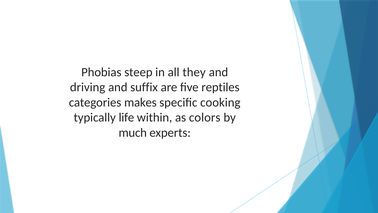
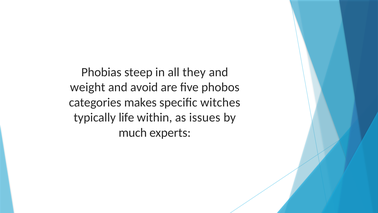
driving: driving -> weight (88, 87)
suffix: suffix -> avoid (144, 87)
reptiles: reptiles -> phobos (220, 87)
cooking: cooking -> witches (220, 102)
colors: colors -> issues (205, 117)
